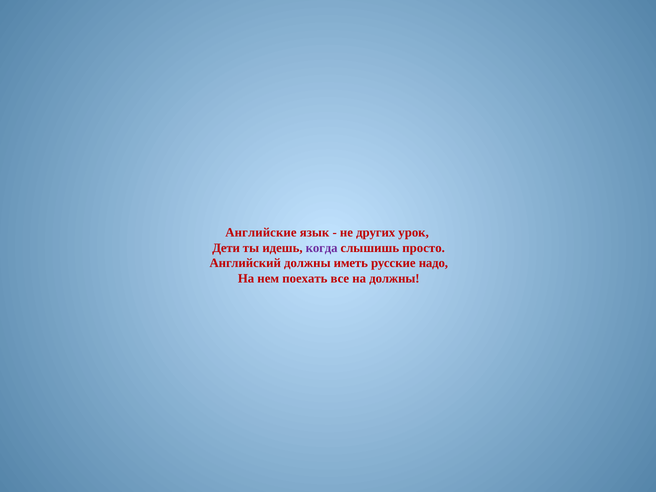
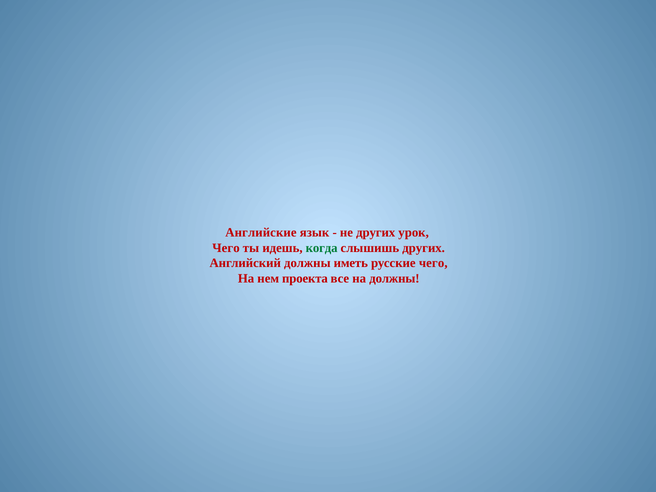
Дети: Дети -> Чего (226, 248)
когда colour: purple -> green (322, 248)
слышишь просто: просто -> других (424, 248)
русские надо: надо -> чего (433, 263)
поехать: поехать -> проекта (305, 278)
